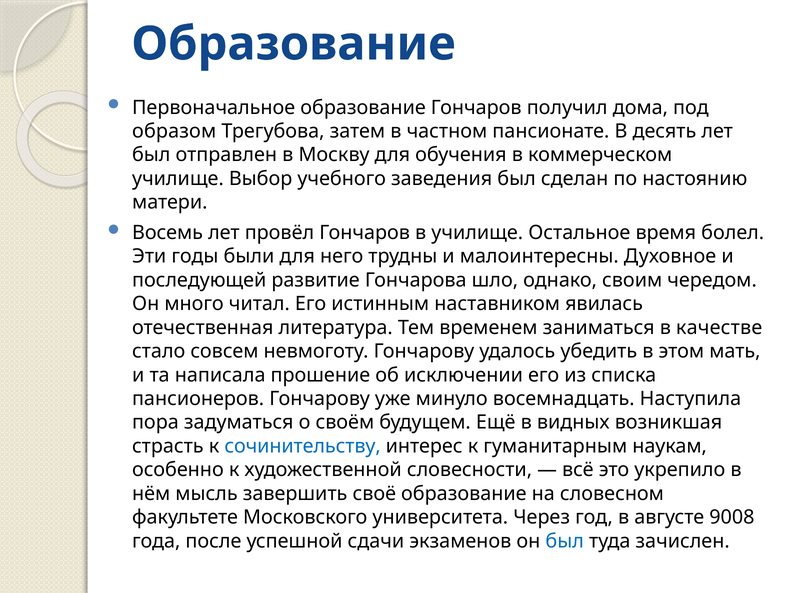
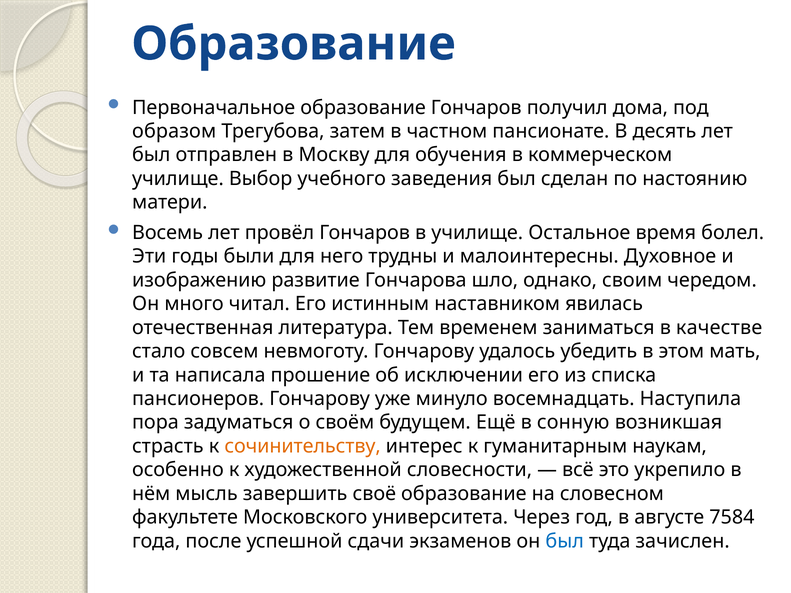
последующей: последующей -> изображению (199, 280)
видных: видных -> сонную (573, 423)
сочинительству colour: blue -> orange (303, 446)
9008: 9008 -> 7584 (732, 518)
